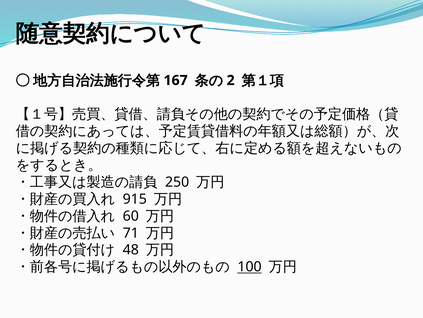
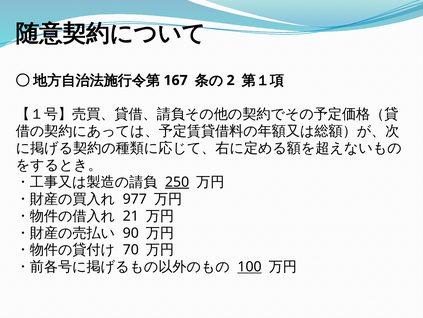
250 underline: none -> present (177, 182)
915: 915 -> 977 (135, 199)
60: 60 -> 21 (131, 216)
71: 71 -> 90 (131, 232)
48: 48 -> 70 (131, 249)
